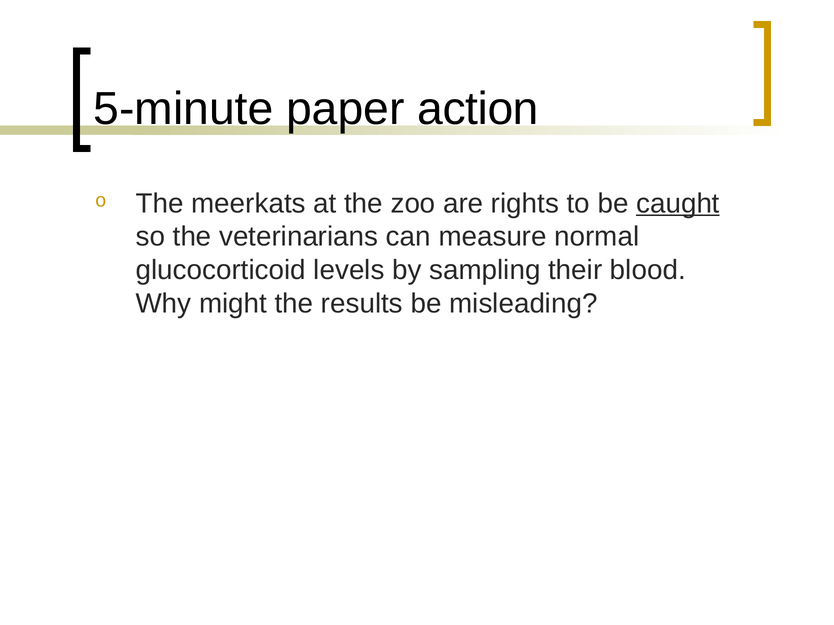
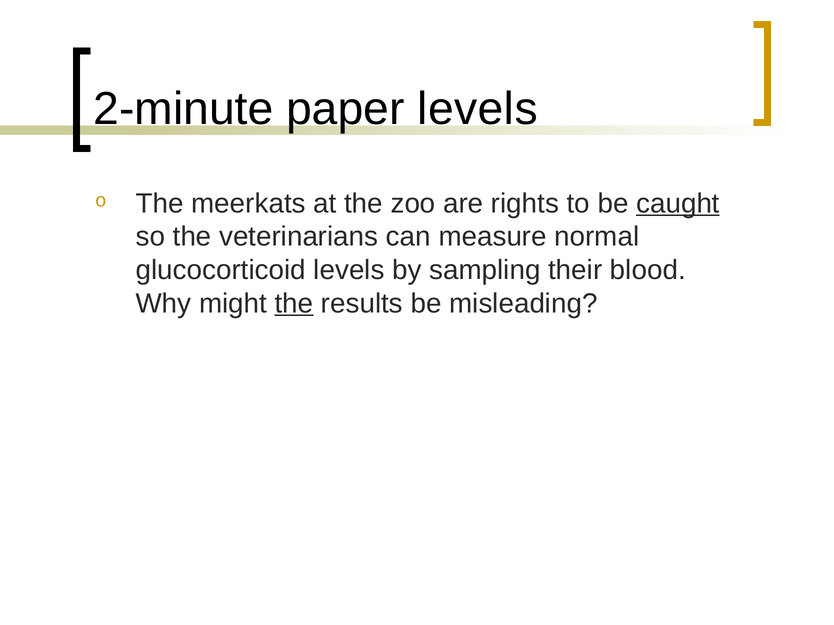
5-minute: 5-minute -> 2-minute (183, 109)
paper action: action -> levels (478, 109)
the underline: none -> present (294, 304)
